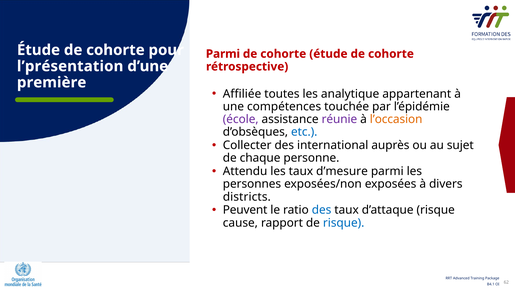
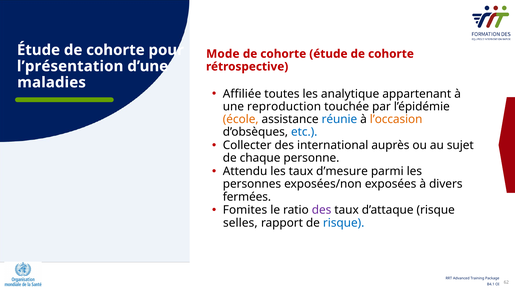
Parmi: Parmi -> Mode (223, 54)
première: première -> maladies (52, 82)
compétences: compétences -> reproduction (284, 106)
école colour: purple -> orange (241, 119)
réunie colour: purple -> blue (339, 119)
districts: districts -> fermées (247, 197)
Peuvent: Peuvent -> Fomites (245, 210)
des colour: blue -> purple (322, 210)
cause: cause -> selles (240, 223)
